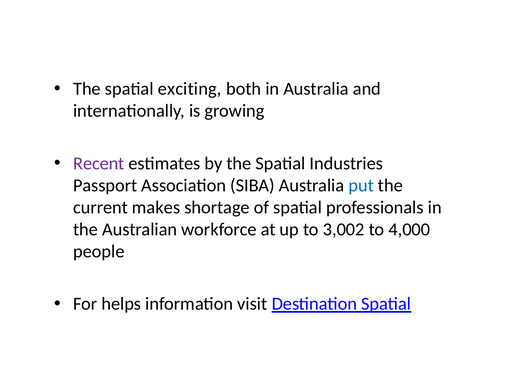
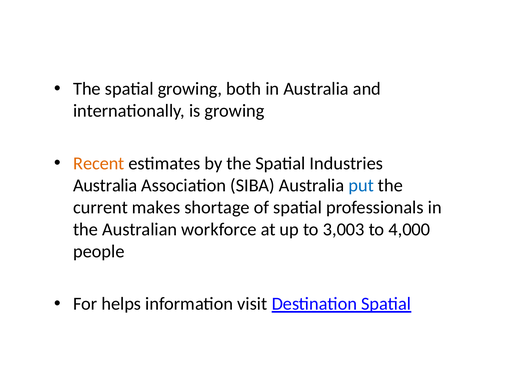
spatial exciting: exciting -> growing (190, 89)
Recent colour: purple -> orange (99, 163)
Passport: Passport -> Australia (105, 185)
3,002: 3,002 -> 3,003 (344, 229)
